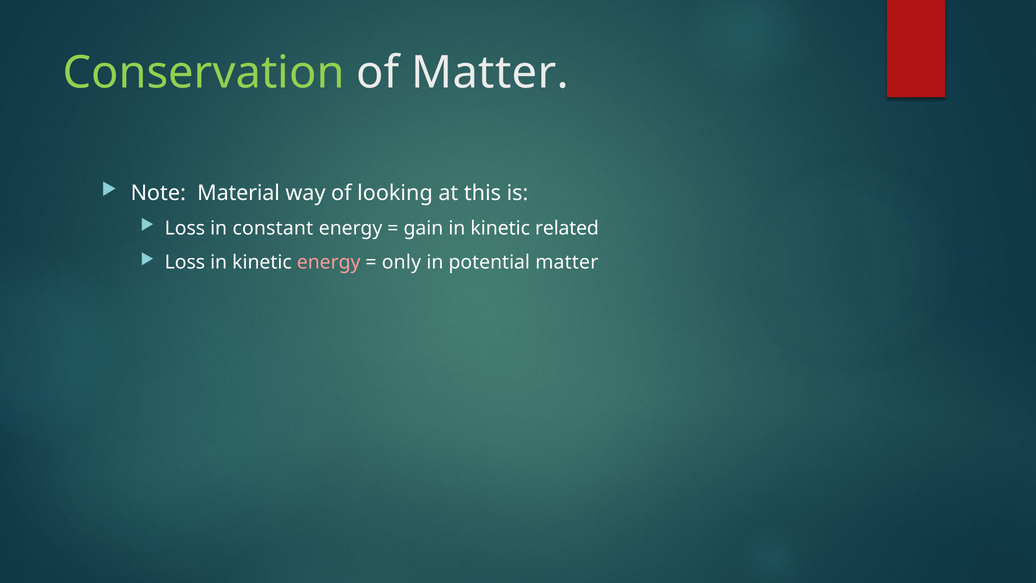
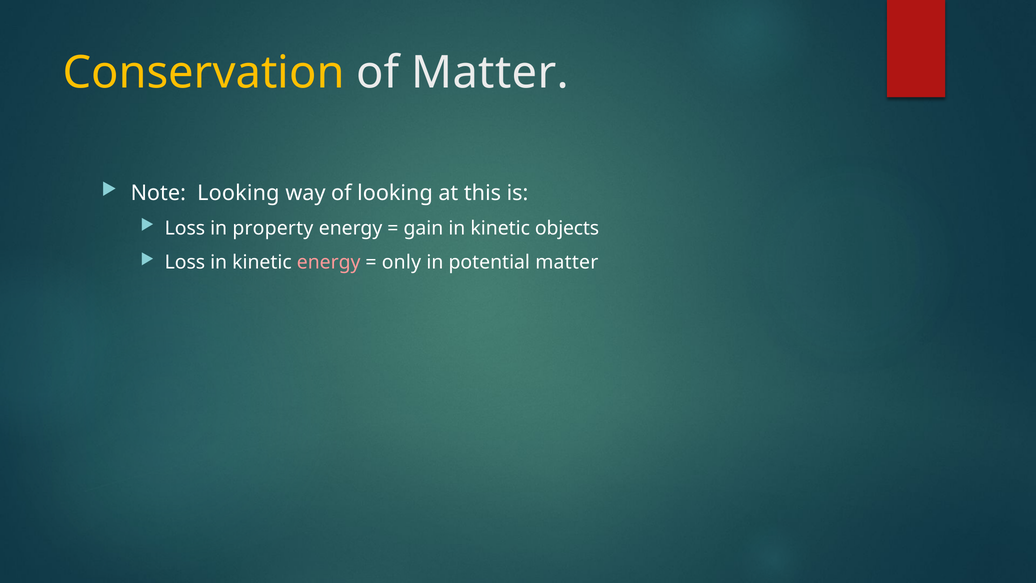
Conservation colour: light green -> yellow (204, 73)
Note Material: Material -> Looking (238, 193)
constant: constant -> property (273, 228)
related: related -> objects (567, 228)
